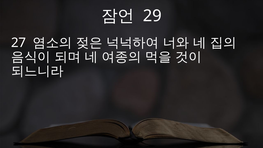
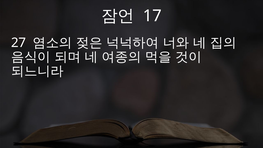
29: 29 -> 17 (152, 16)
